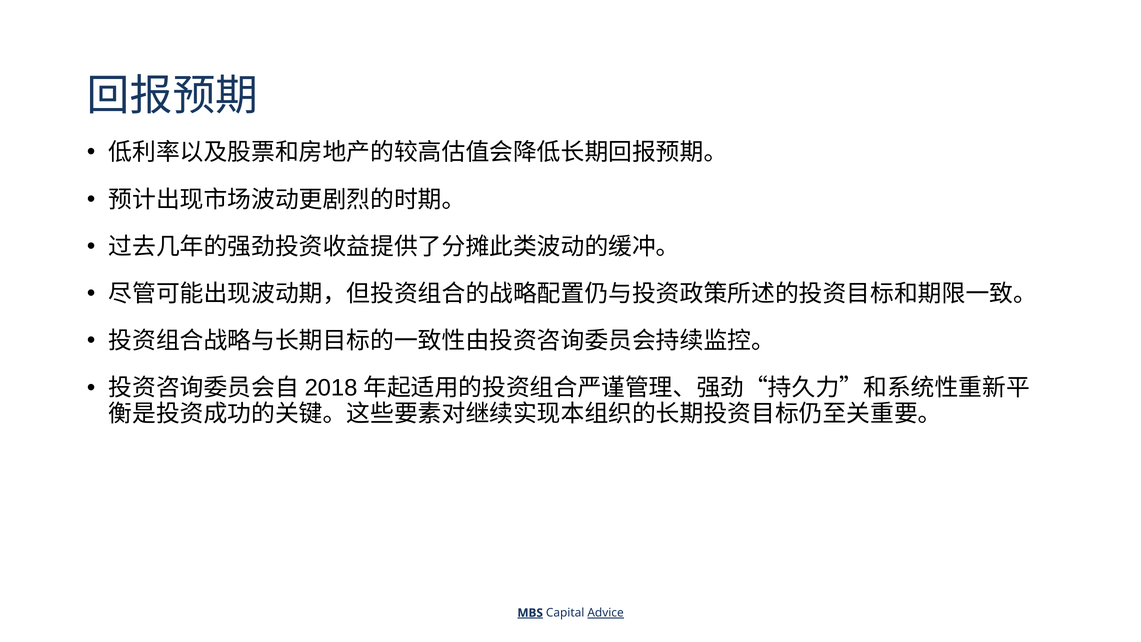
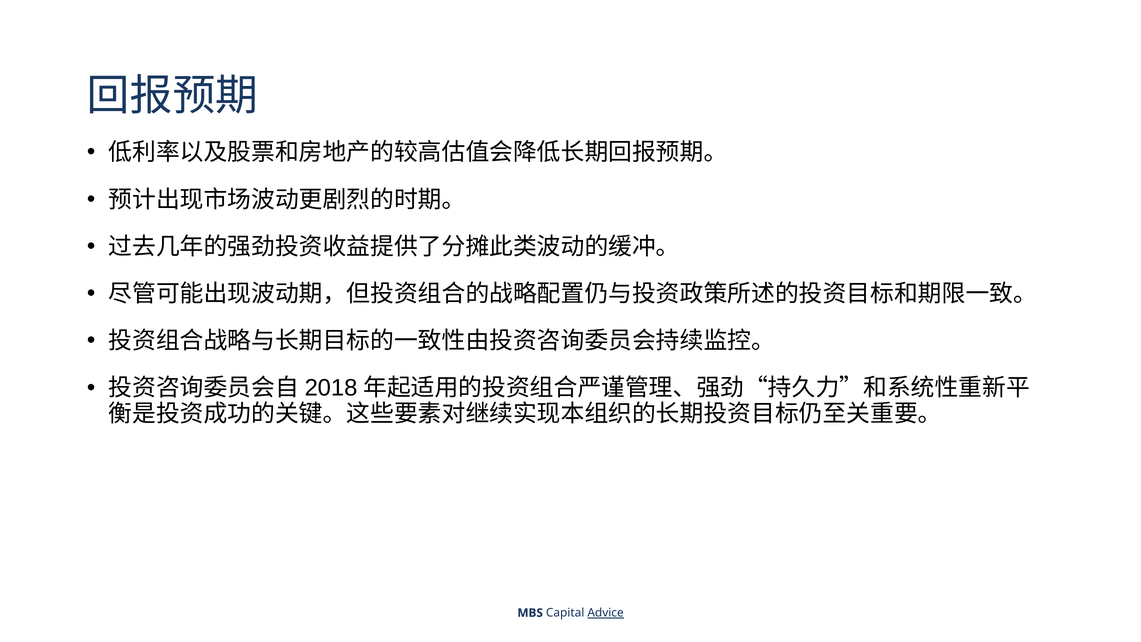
MBS underline: present -> none (530, 613)
